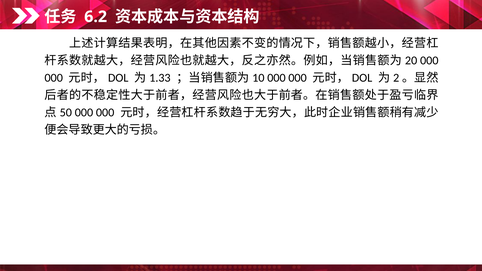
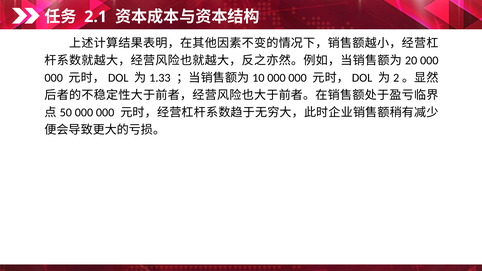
6.2: 6.2 -> 2.1 (96, 17)
